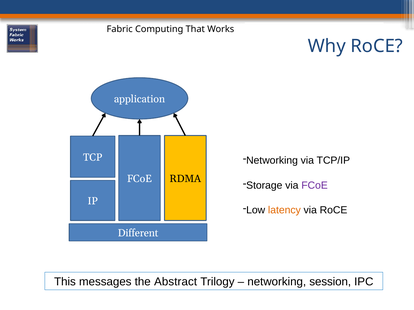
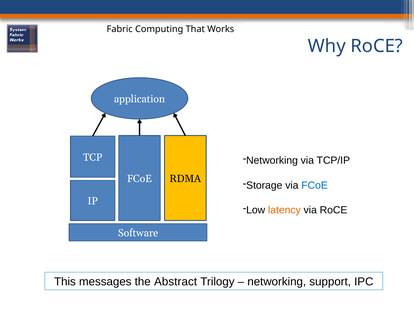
FCoE colour: purple -> blue (315, 186)
Different: Different -> Software (138, 233)
session: session -> support (330, 282)
